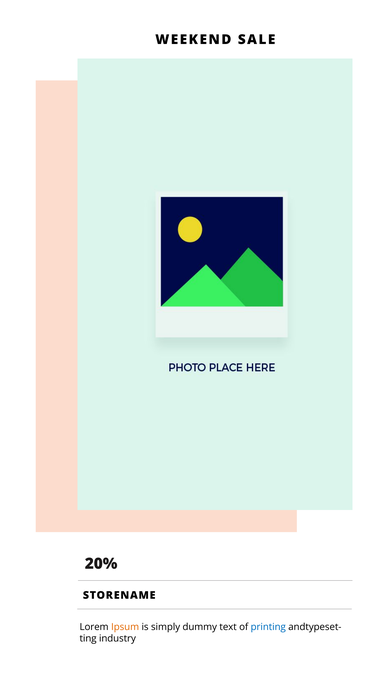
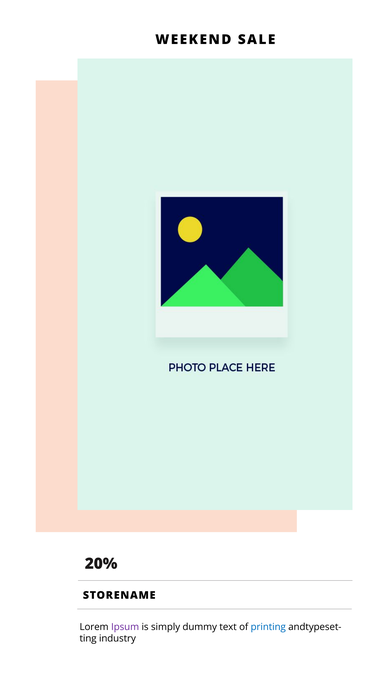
Ipsum colour: orange -> purple (125, 627)
